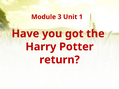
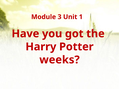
return: return -> weeks (59, 60)
